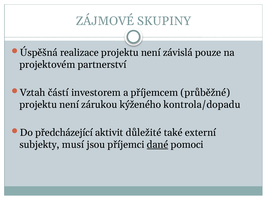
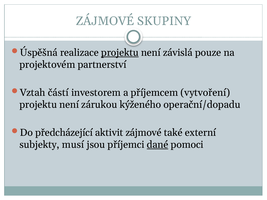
projektu underline: none -> present (120, 53)
průběžné: průběžné -> vytvoření (205, 93)
kontrola/dopadu: kontrola/dopadu -> operační/dopadu (202, 105)
aktivit důležité: důležité -> zájmové (144, 133)
